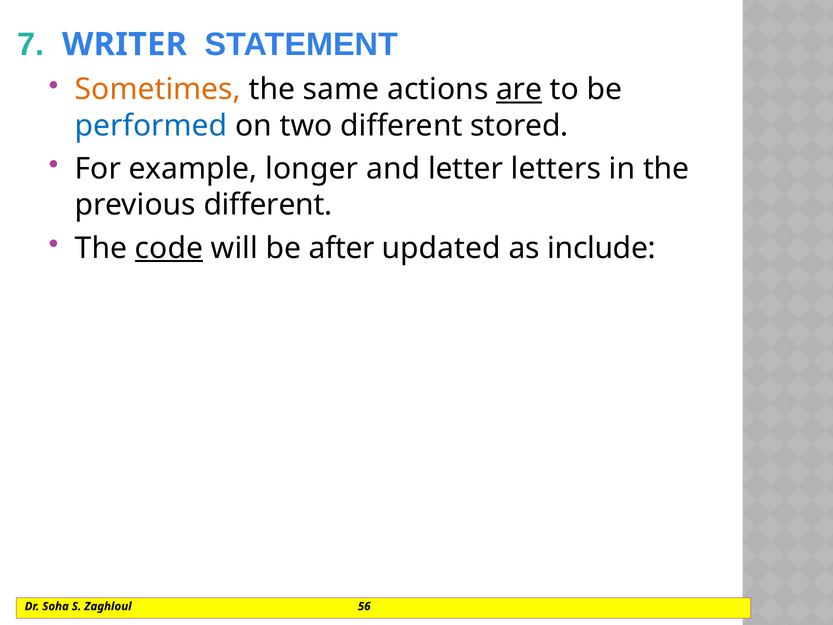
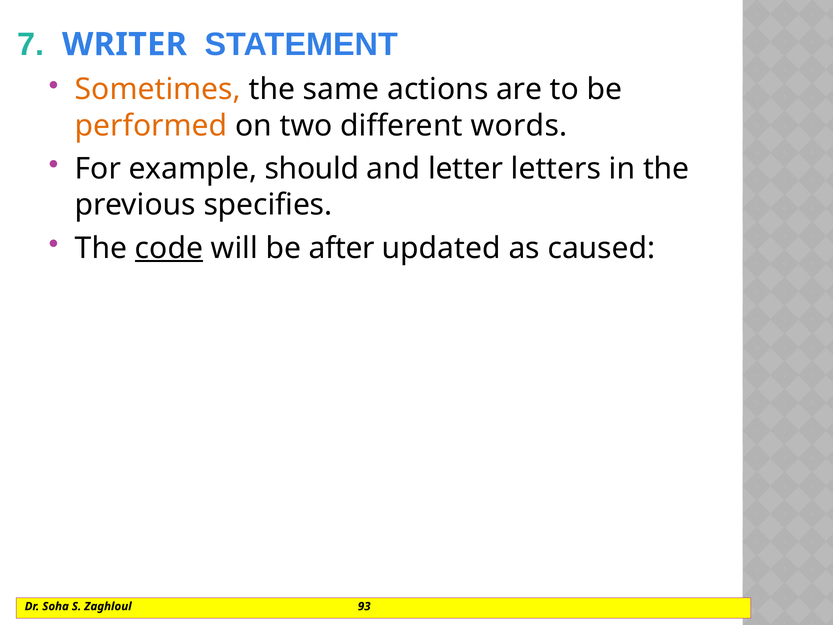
are underline: present -> none (519, 89)
performed colour: blue -> orange (151, 126)
stored: stored -> words (519, 126)
longer: longer -> should (312, 169)
previous different: different -> specifies (268, 205)
include: include -> caused (601, 248)
56: 56 -> 93 (364, 606)
